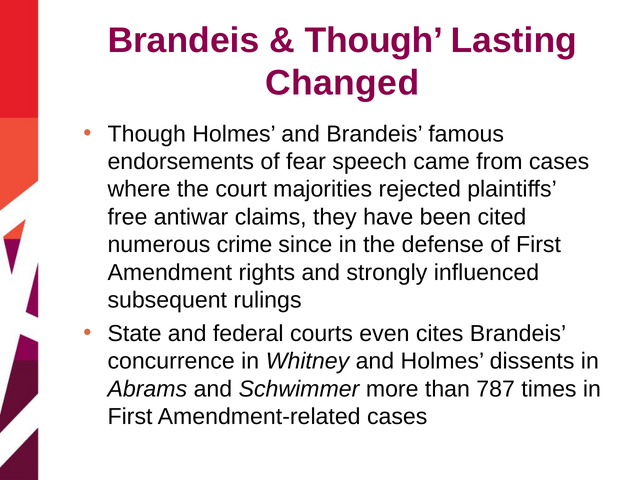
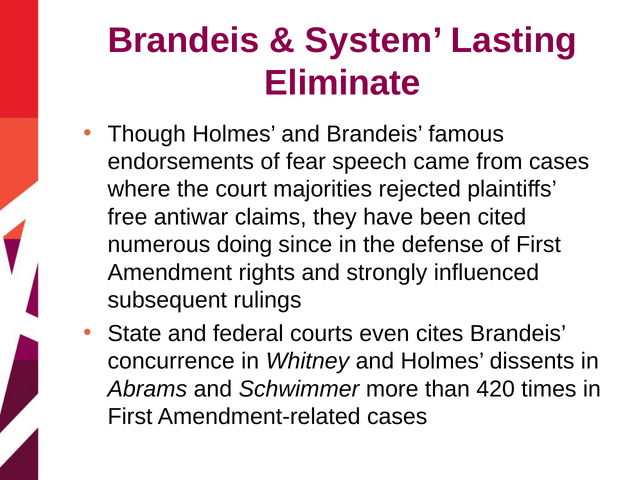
Though: Though -> System (374, 40)
Changed: Changed -> Eliminate (343, 83)
crime: crime -> doing (244, 245)
787: 787 -> 420 (496, 389)
